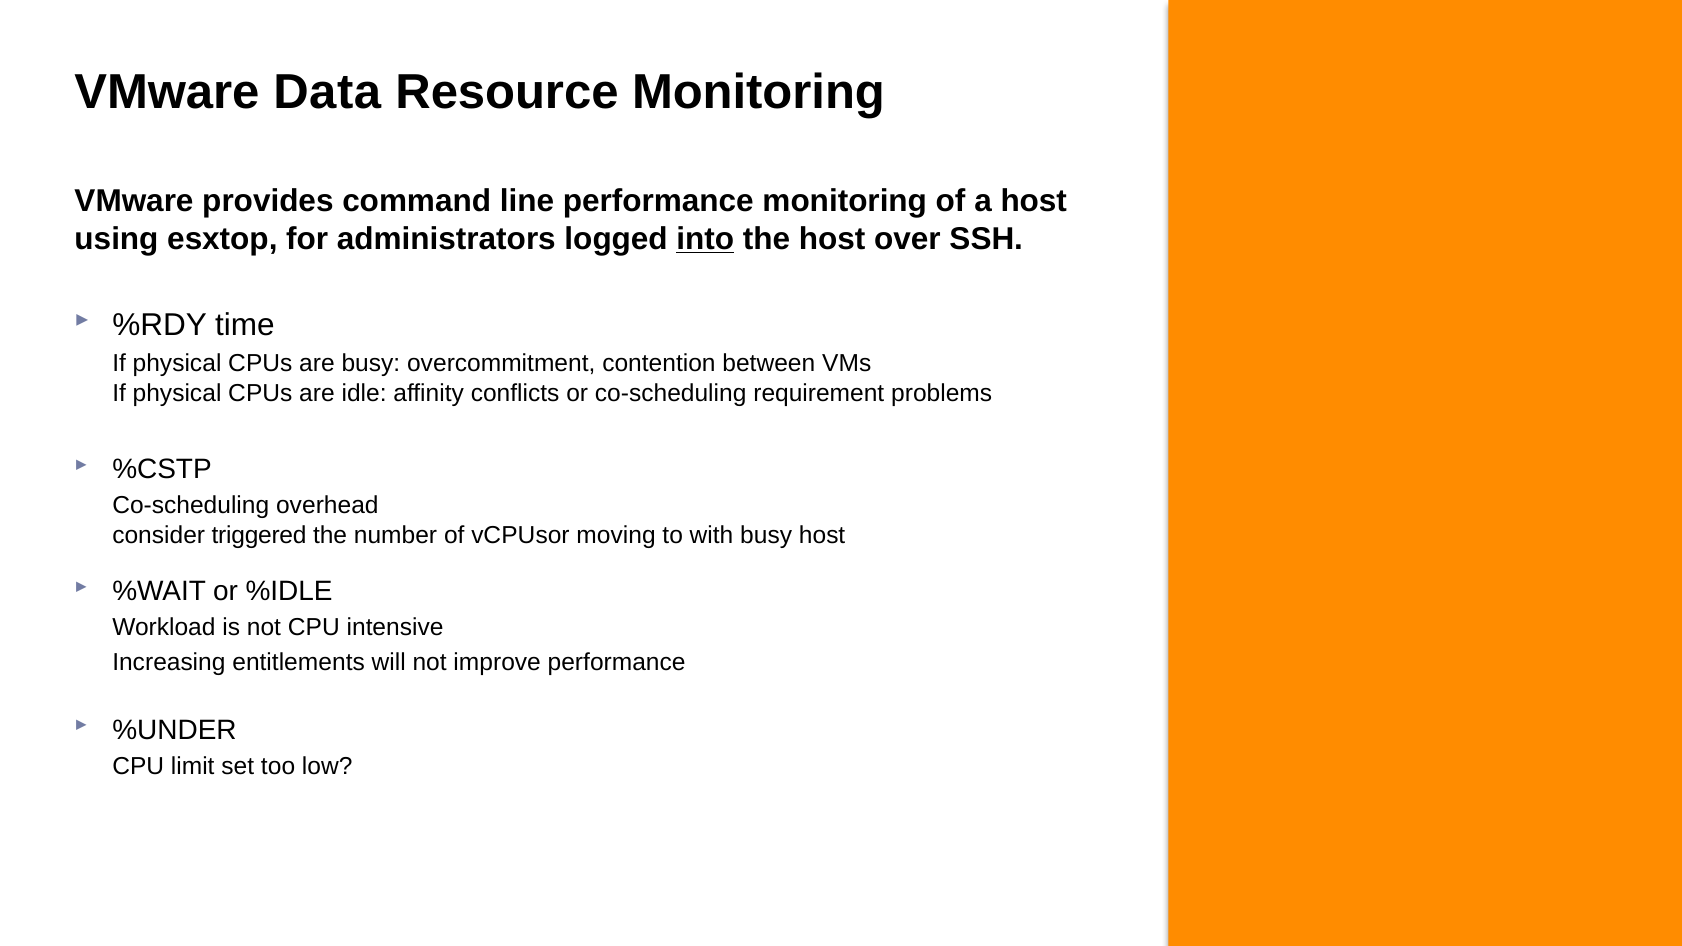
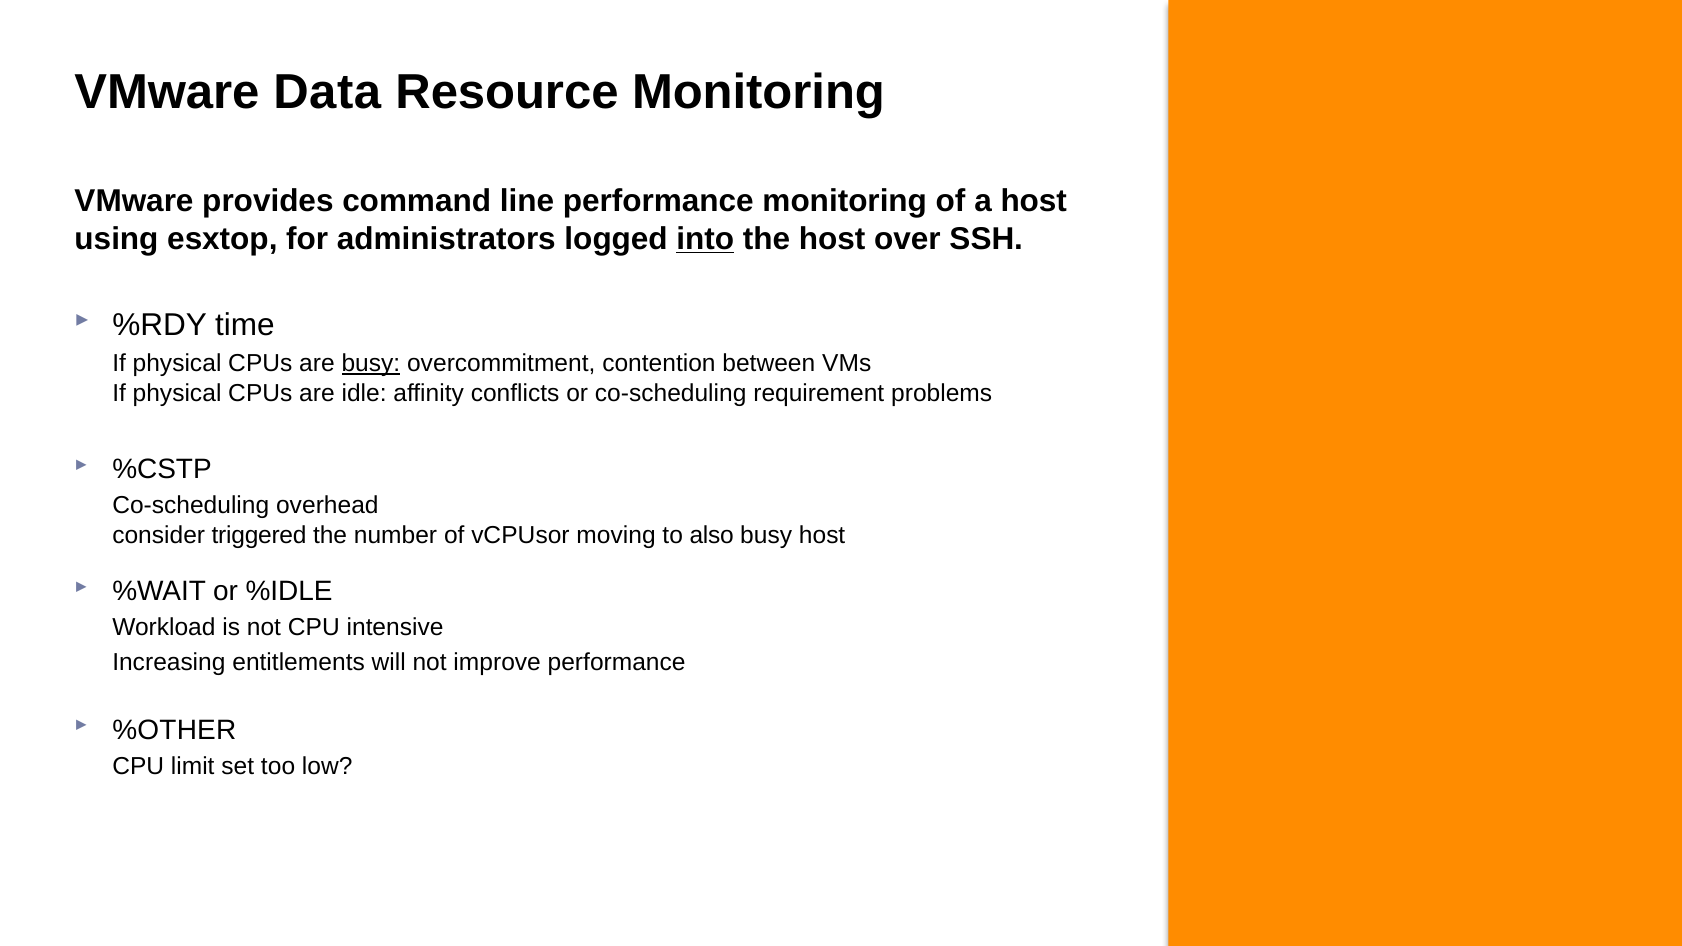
busy underline: none -> present (371, 364)
with: with -> also (712, 535)
%UNDER: %UNDER -> %OTHER (174, 730)
